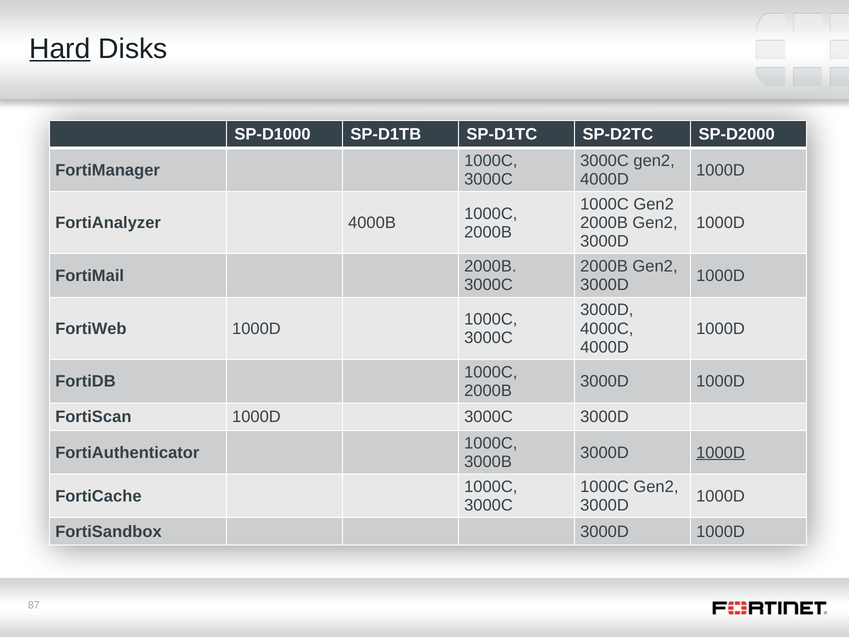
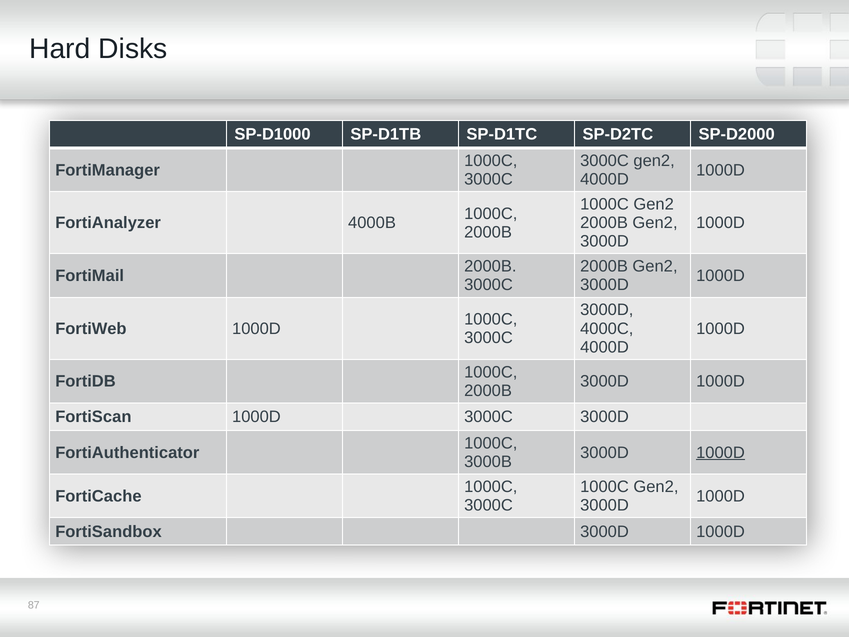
Hard underline: present -> none (60, 49)
